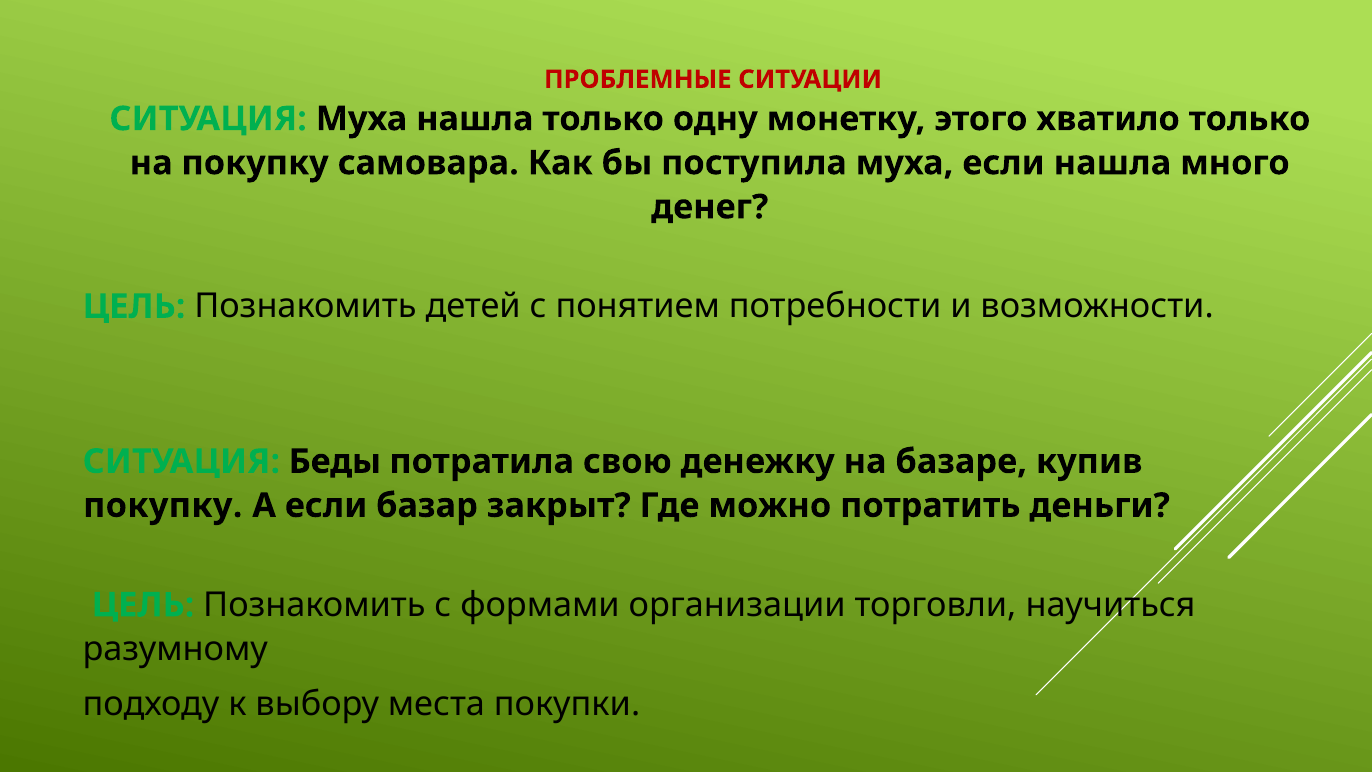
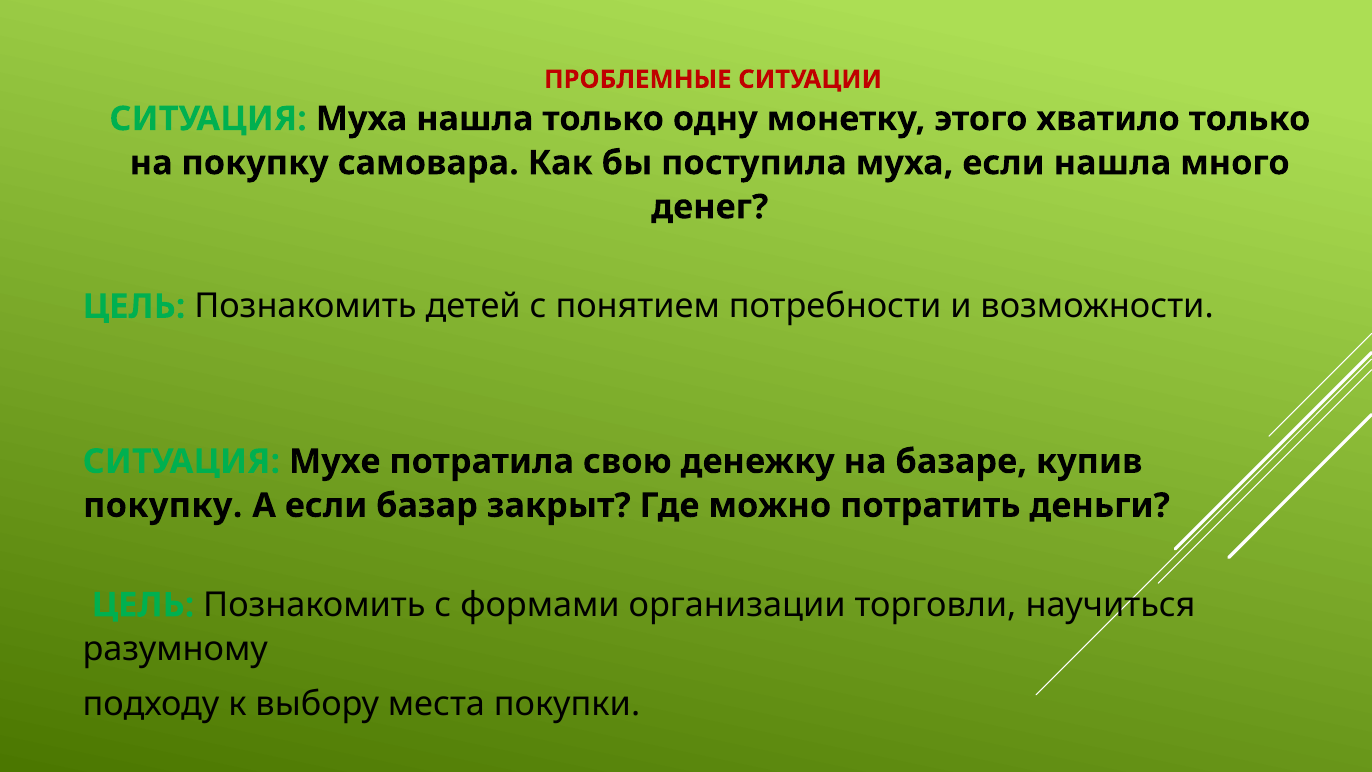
Беды: Беды -> Мухе (335, 461)
